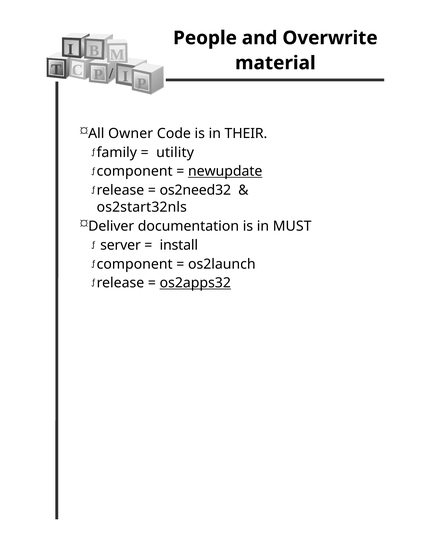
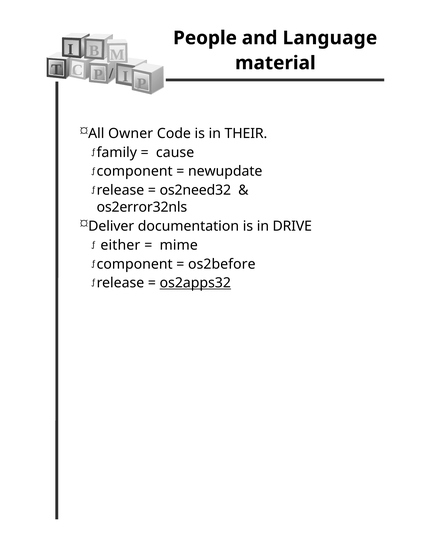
Overwrite: Overwrite -> Language (330, 38)
utility: utility -> cause (175, 153)
newupdate underline: present -> none (225, 172)
os2start32nls: os2start32nls -> os2error32nls (142, 207)
MUST: MUST -> DRIVE (292, 226)
server: server -> either (120, 245)
install: install -> mime (179, 245)
os2launch: os2launch -> os2before (222, 264)
